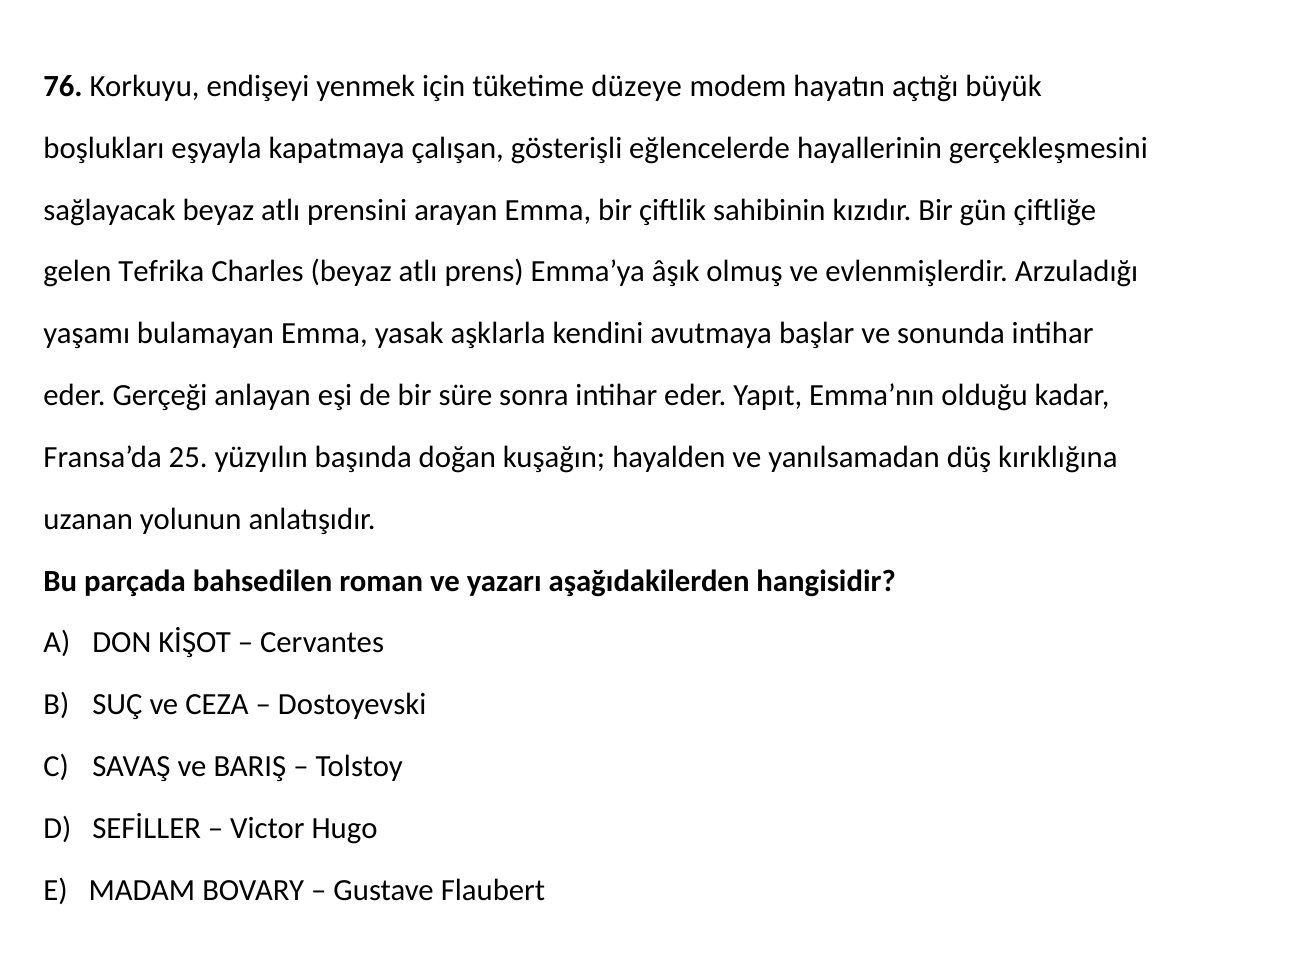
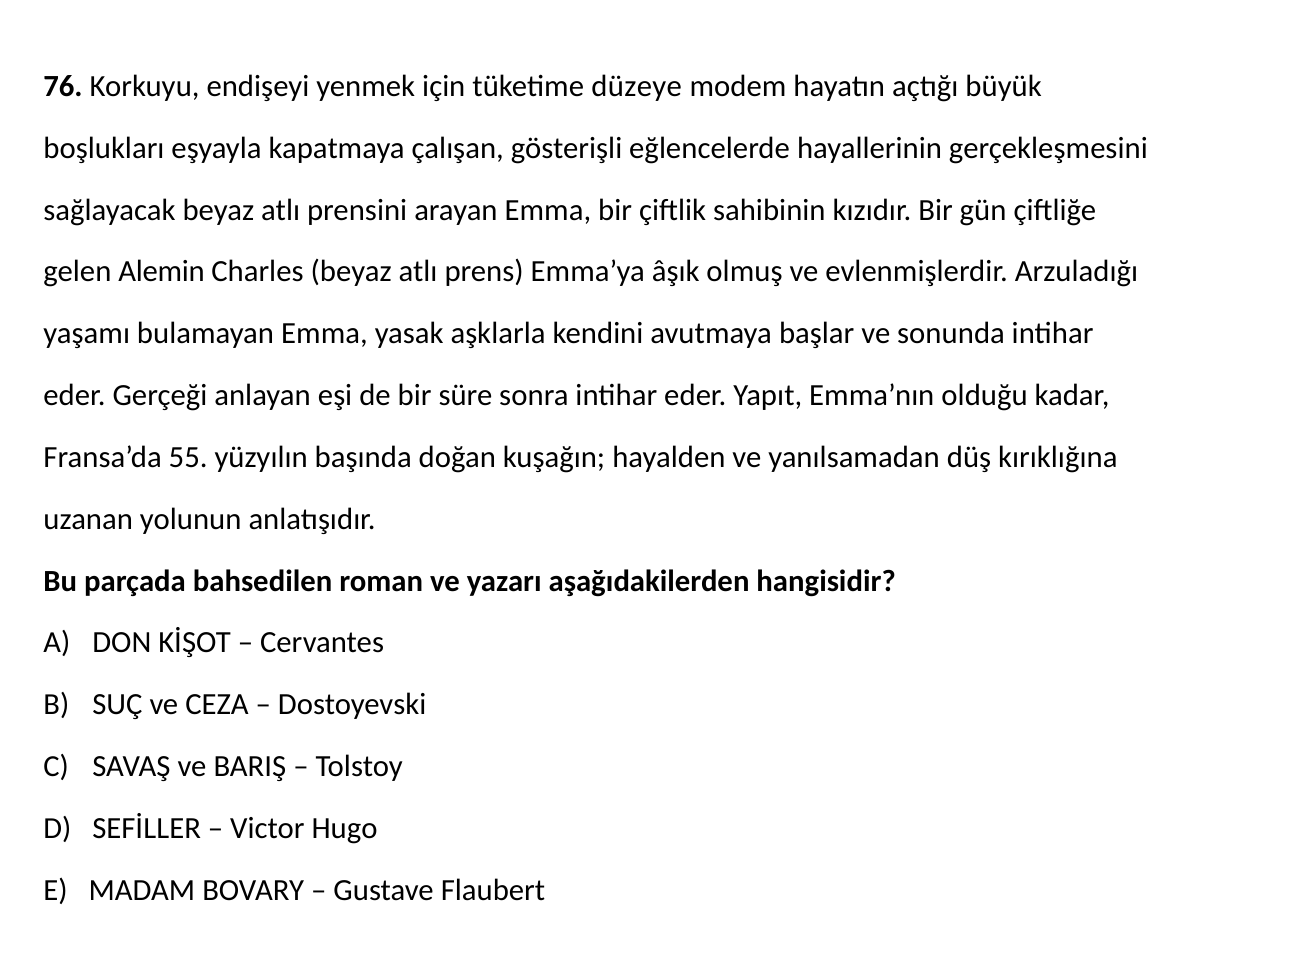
Tefrika: Tefrika -> Alemin (162, 272)
25: 25 -> 55 (188, 457)
